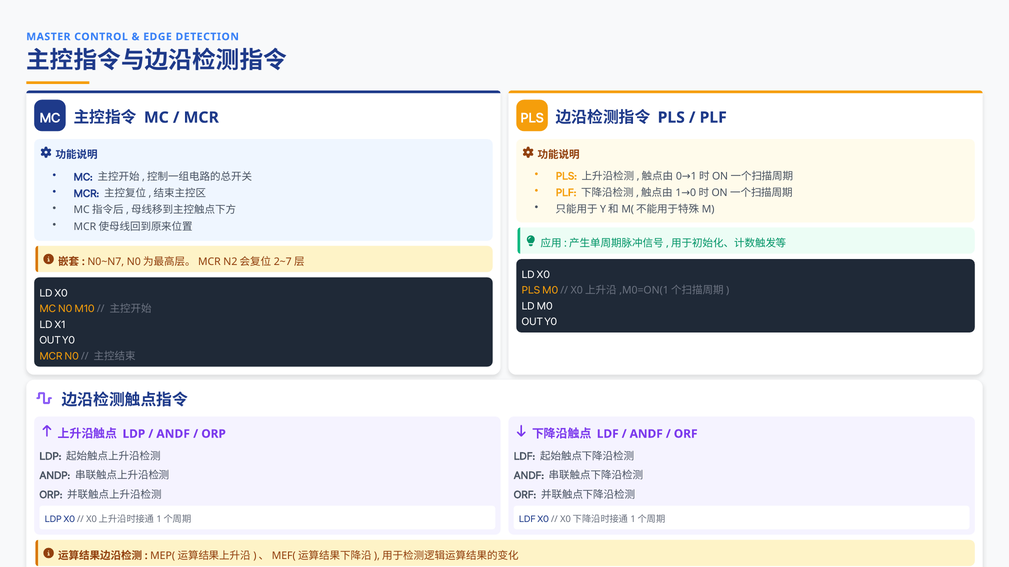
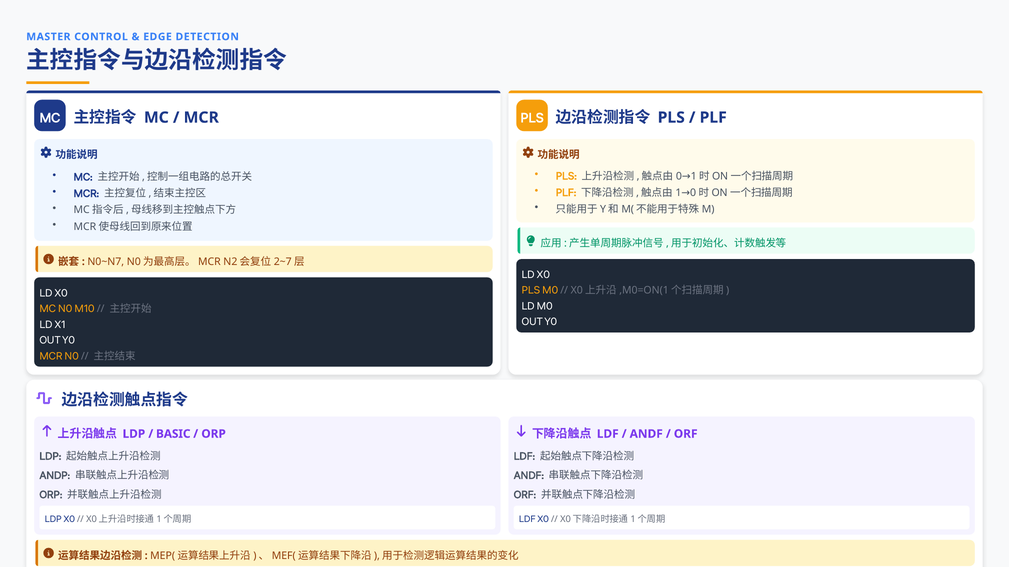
ANDF: ANDF -> BASIC (173, 434)
